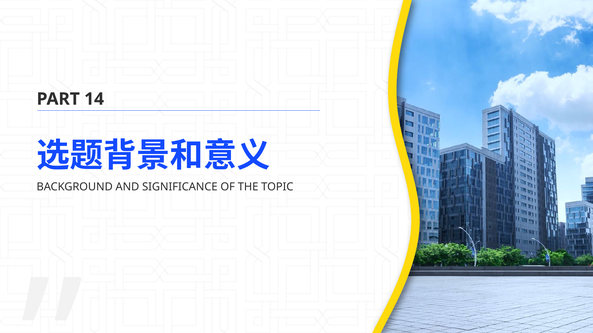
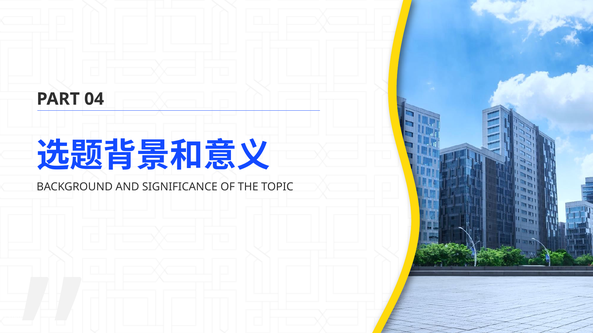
14: 14 -> 04 (94, 99)
